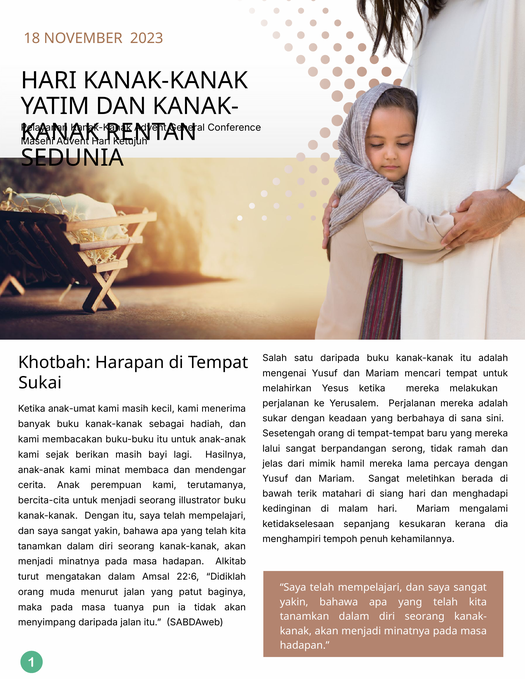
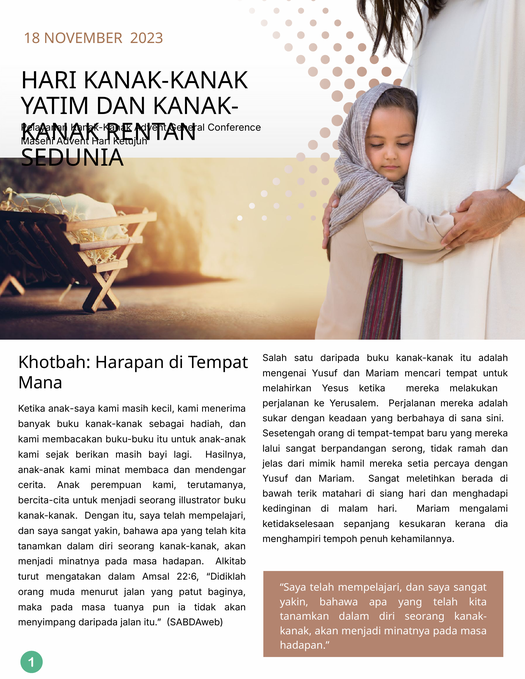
Sukai: Sukai -> Mana (40, 383)
anak-umat: anak-umat -> anak-saya (72, 409)
lama: lama -> setia (418, 464)
